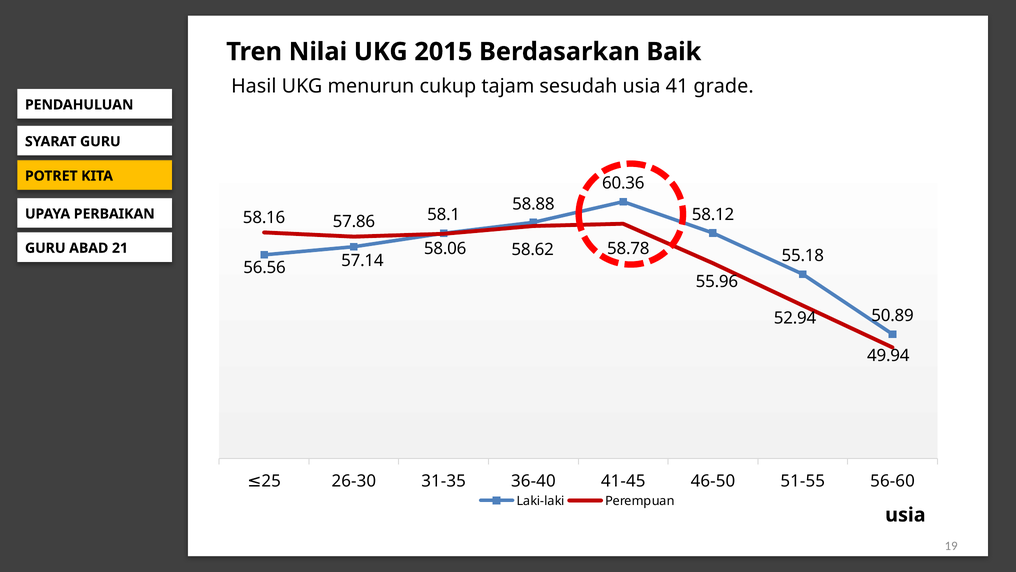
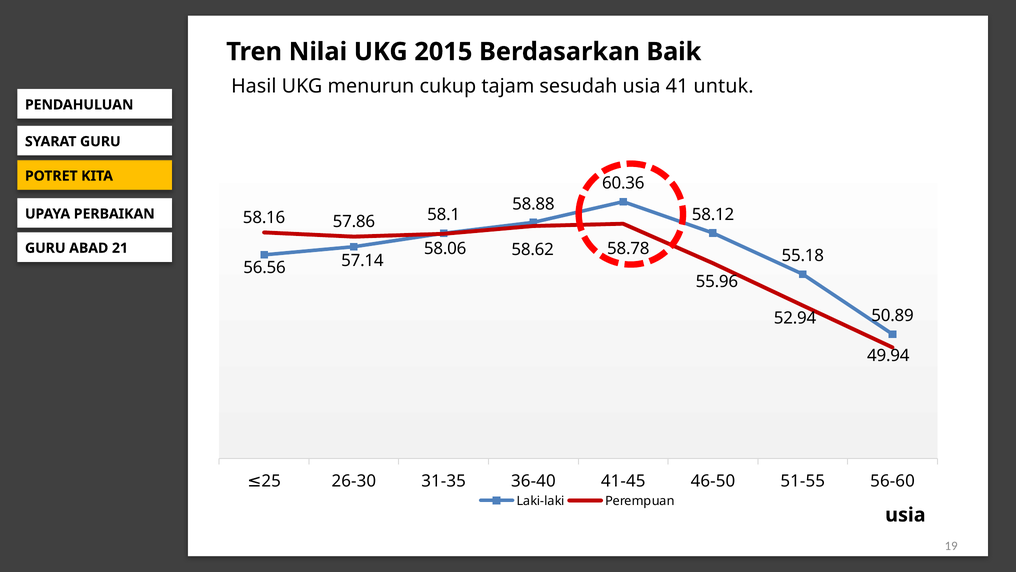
grade: grade -> untuk (724, 86)
